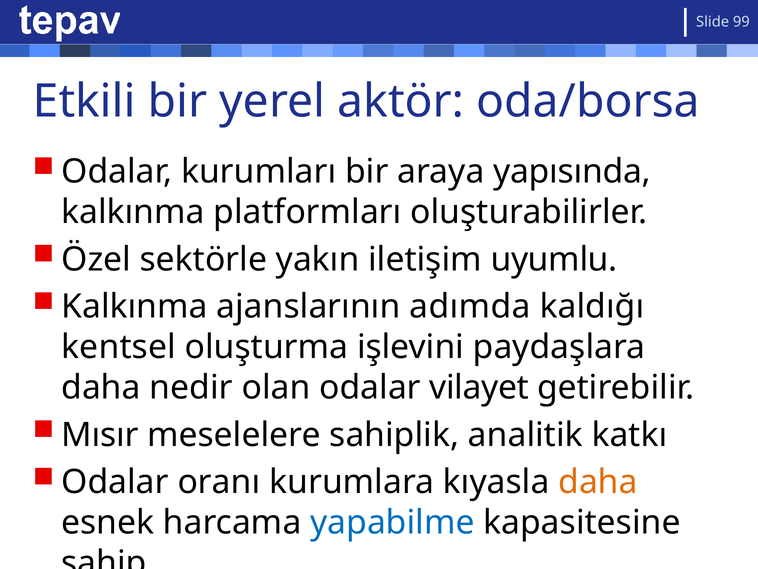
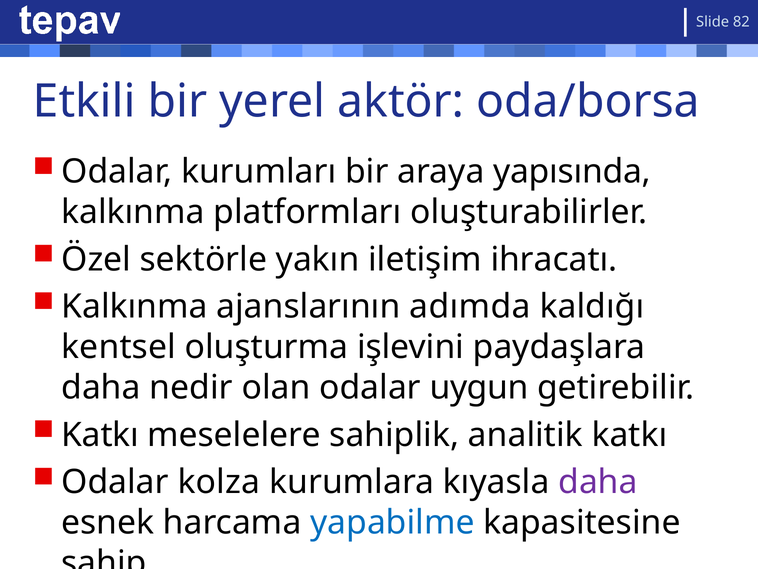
99: 99 -> 82 (741, 22)
uyumlu: uyumlu -> ihracatı (554, 259)
vilayet: vilayet -> uygun (479, 387)
Mısır: Mısır -> Katkı (100, 434)
oranı: oranı -> kolza (219, 482)
daha colour: orange -> purple (598, 482)
